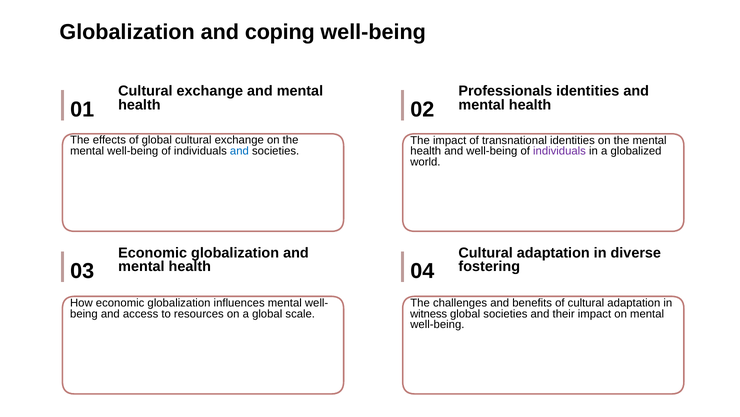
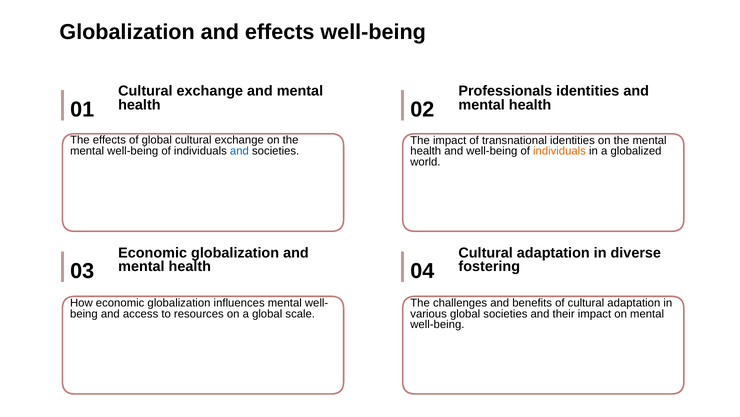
and coping: coping -> effects (280, 32)
individuals colour: purple -> orange (559, 151)
witness: witness -> various (429, 313)
